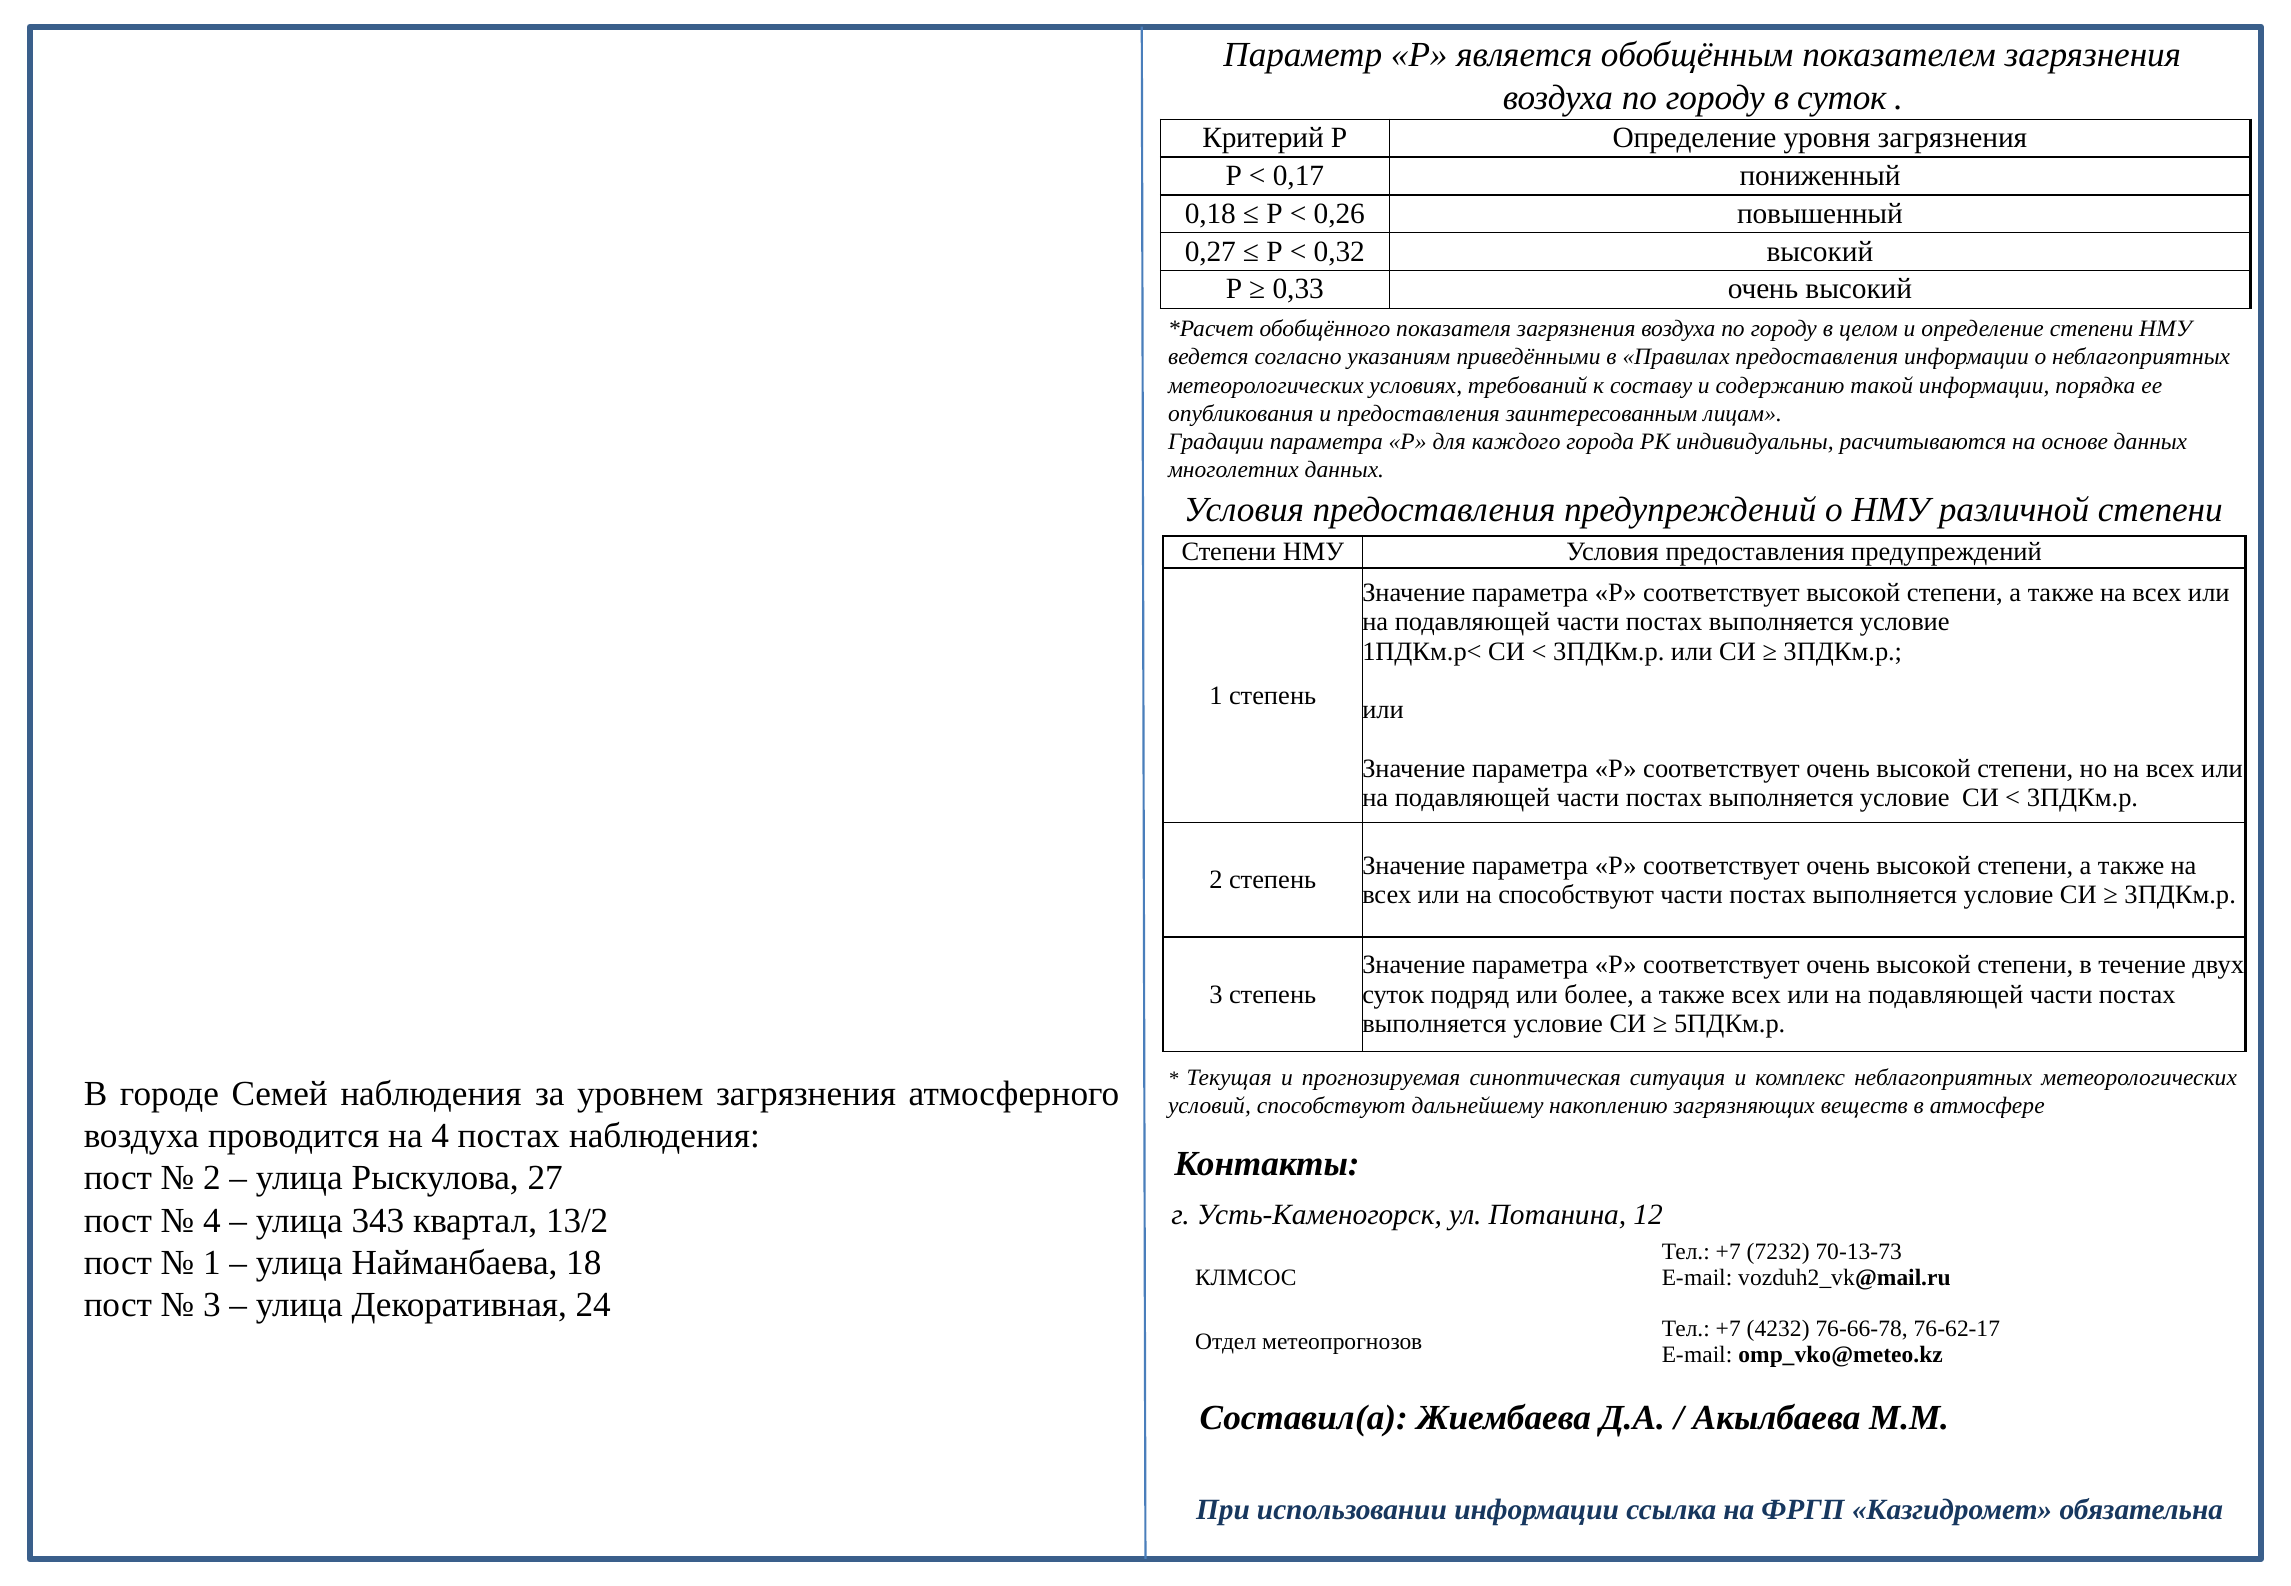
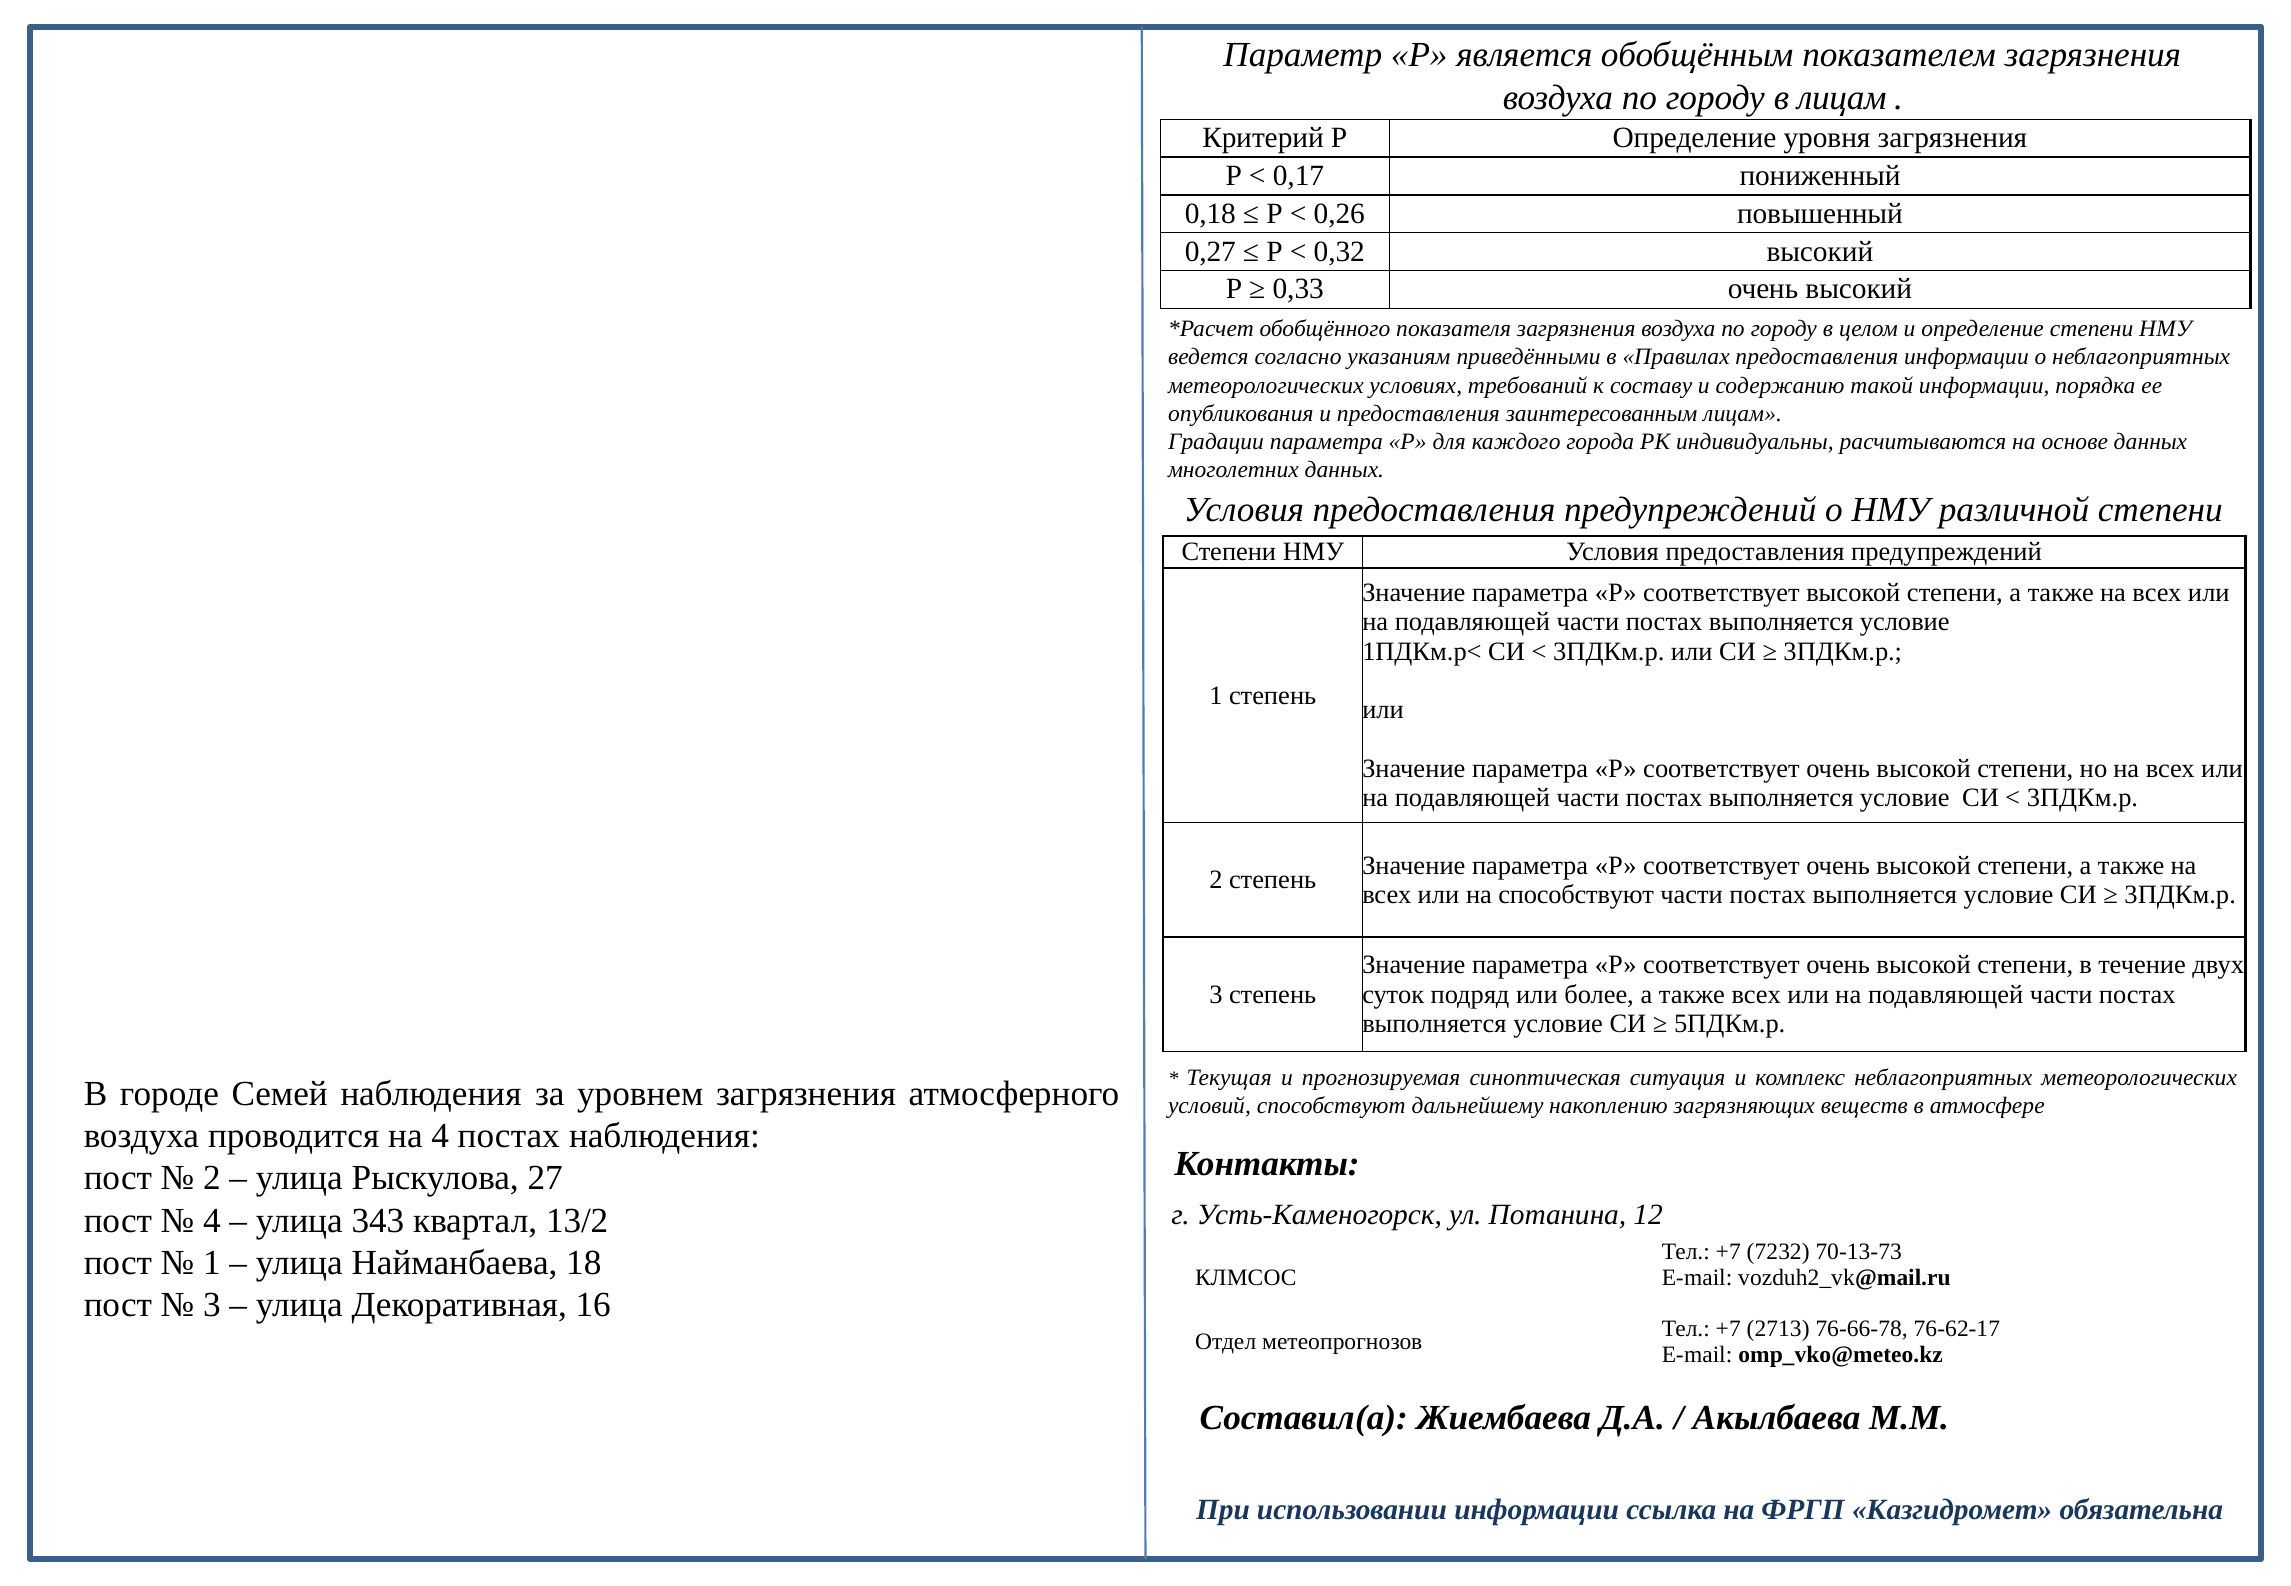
в суток: суток -> лицам (1842, 98)
24: 24 -> 16 (593, 1305)
4232: 4232 -> 2713 (1778, 1329)
